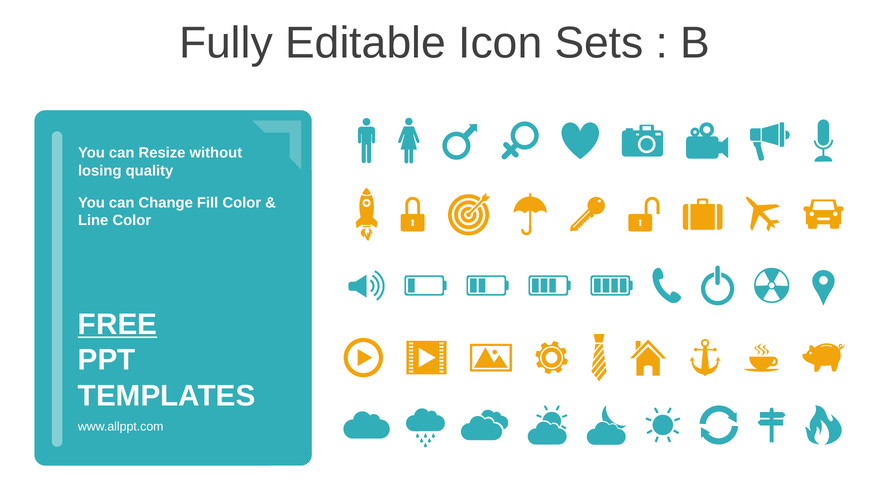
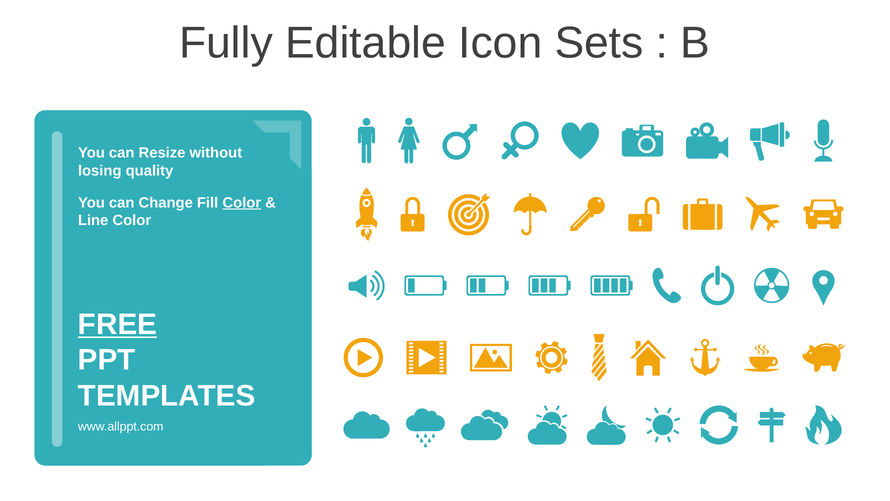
Color underline: none -> present (242, 203)
